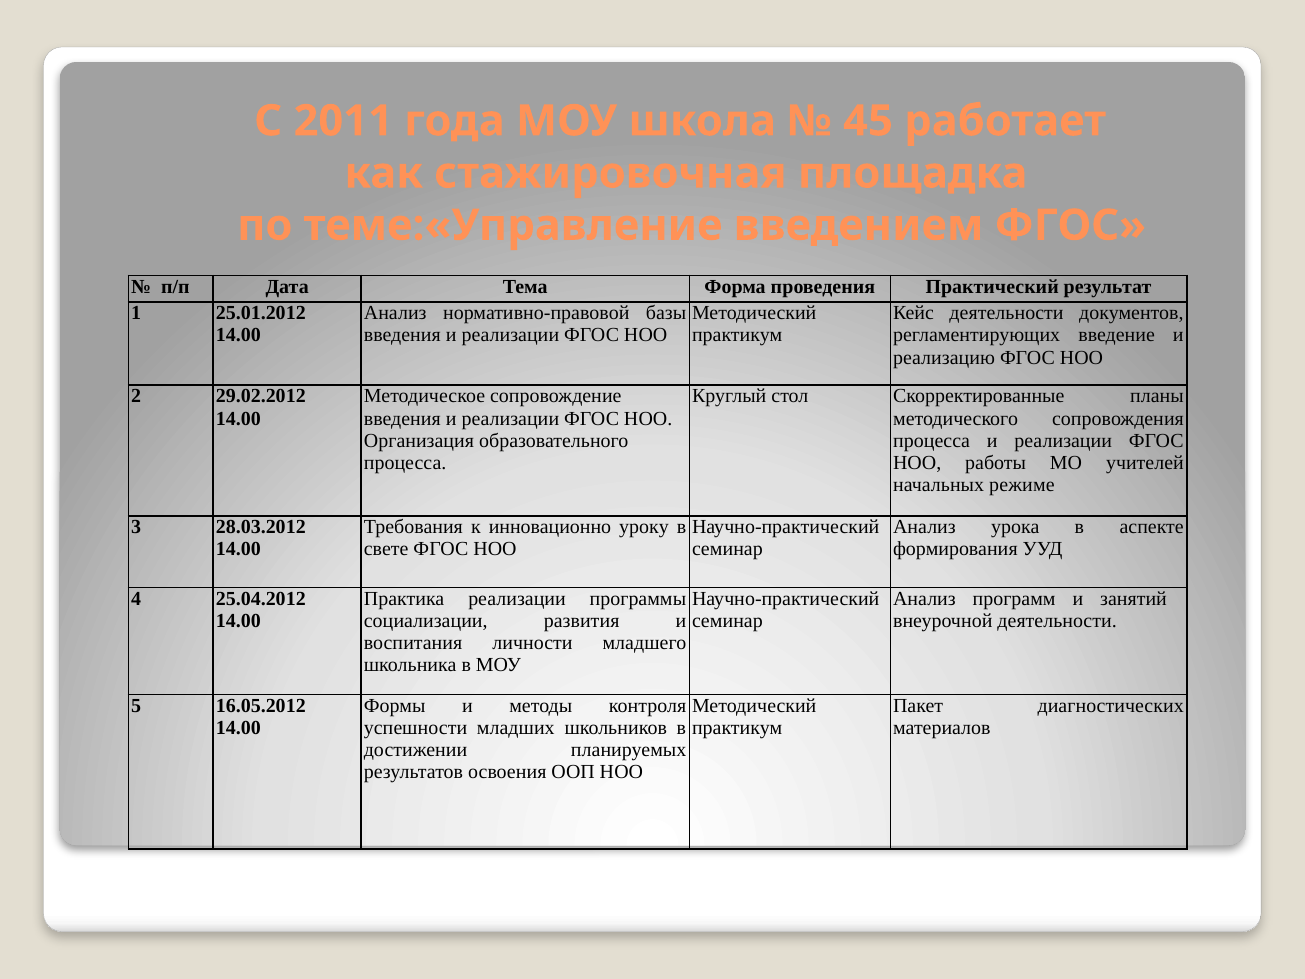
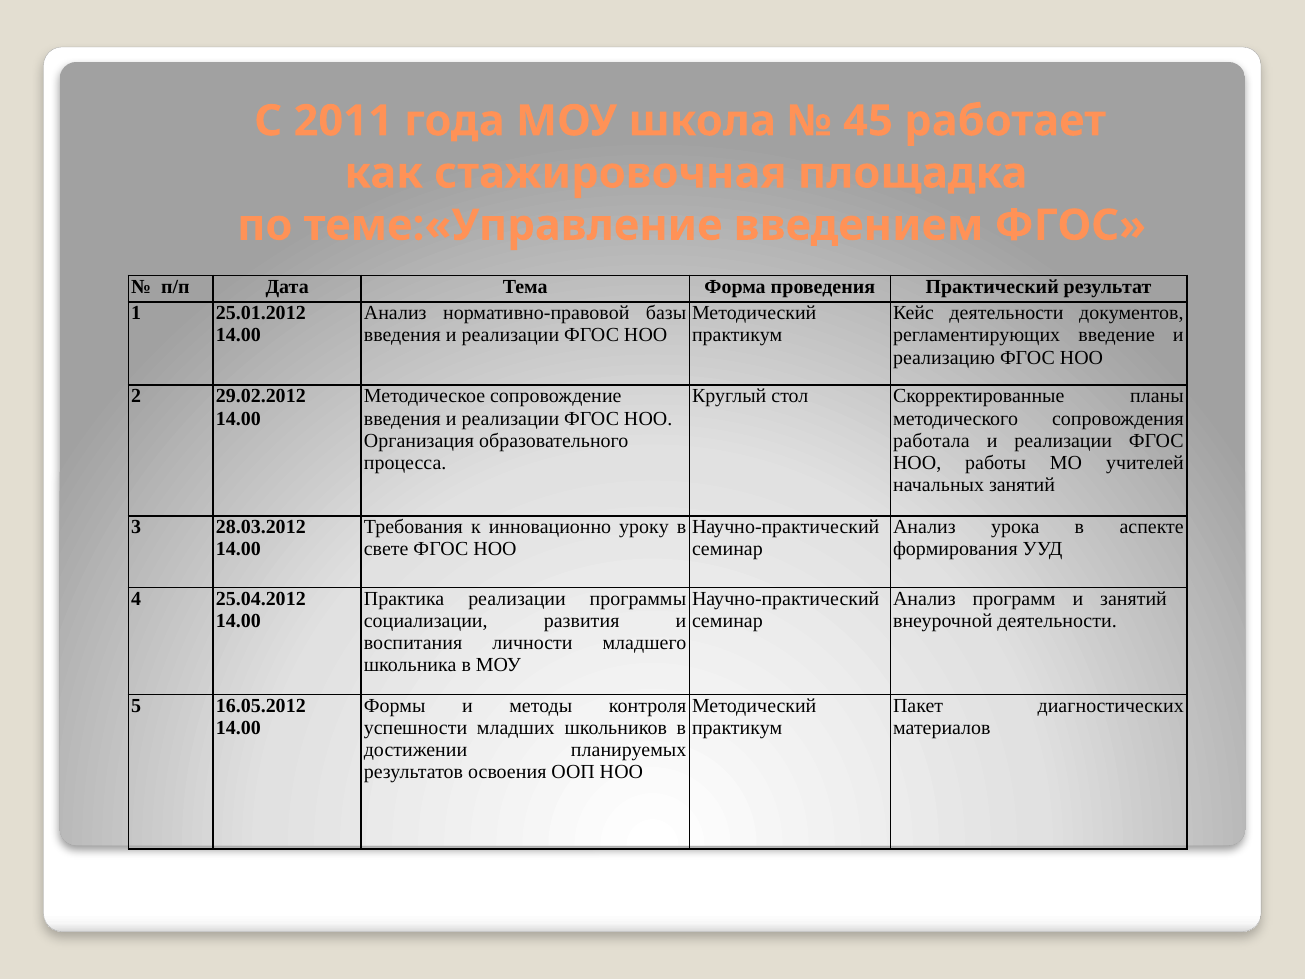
процесса: процесса -> работала (932, 441)
начальных режиме: режиме -> занятий (1022, 485)
